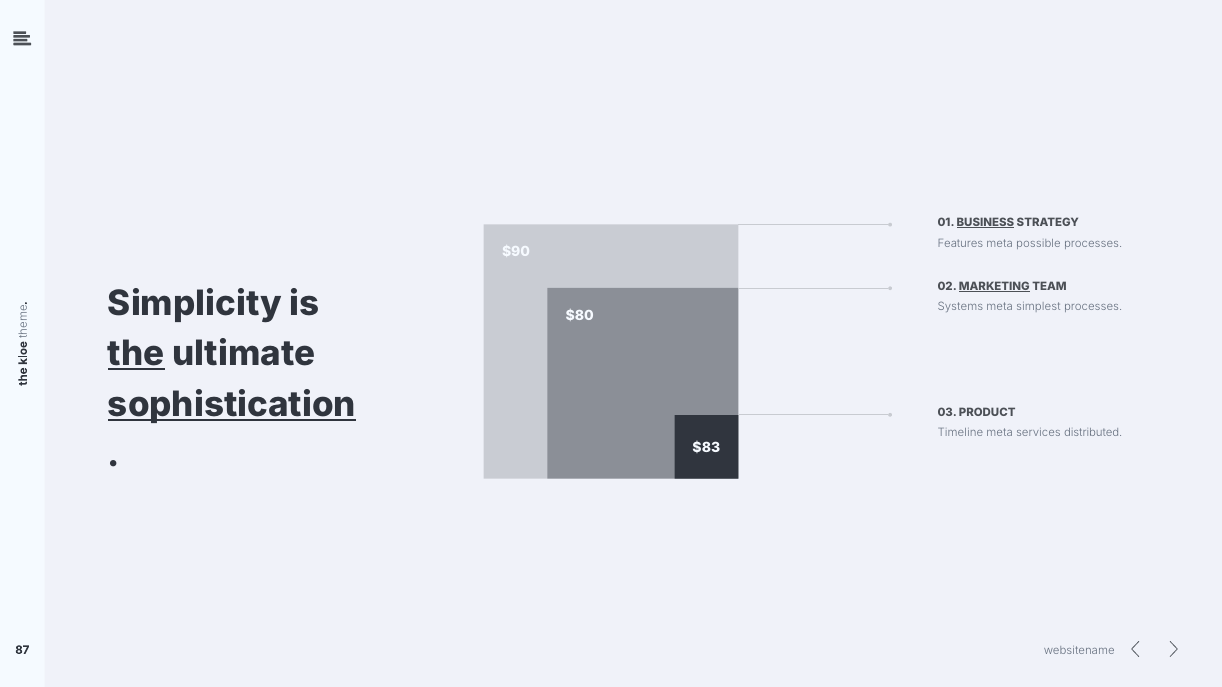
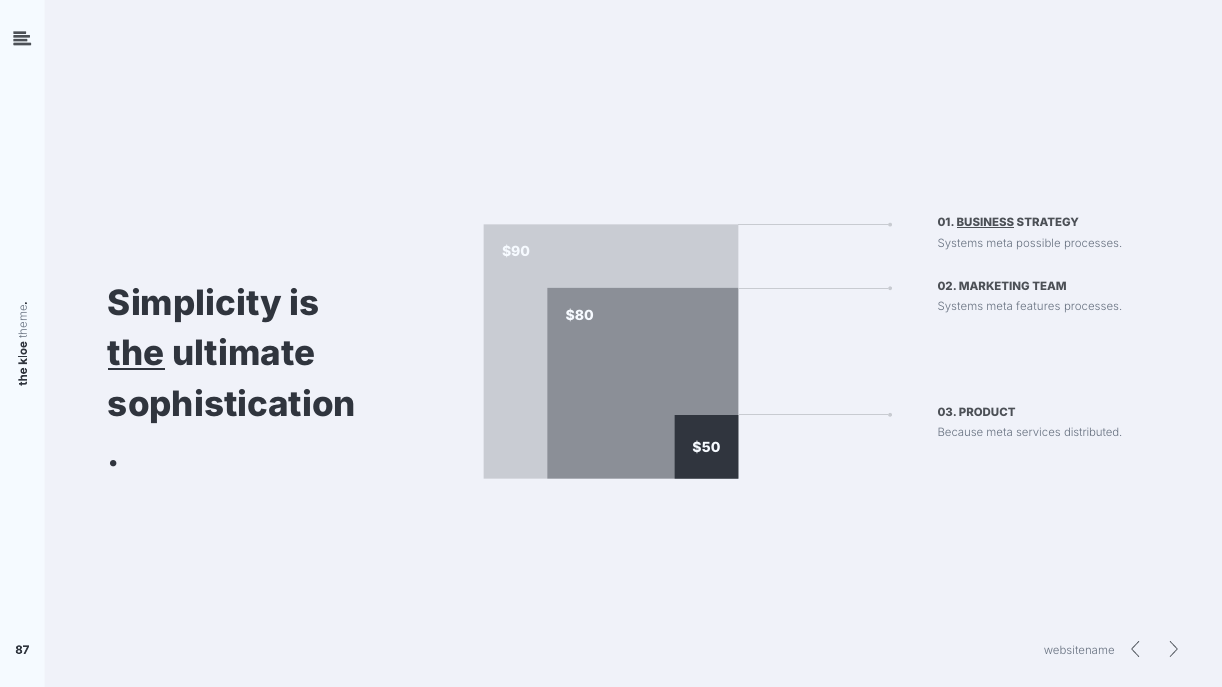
Features: Features -> Systems (960, 244)
MARKETING underline: present -> none (994, 287)
simplest: simplest -> features (1038, 307)
sophistication underline: present -> none (232, 405)
Timeline: Timeline -> Because (960, 433)
$83: $83 -> $50 (706, 448)
